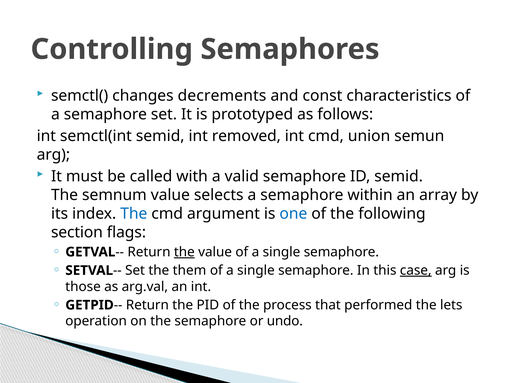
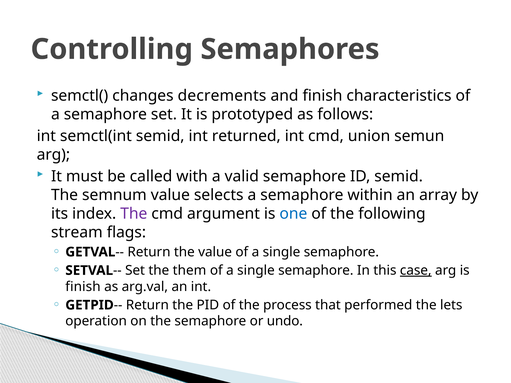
and const: const -> finish (322, 96)
removed: removed -> returned (246, 136)
The colour: blue -> purple (134, 214)
section: section -> stream (77, 233)
the underline: present -> none (184, 252)
those: those -> finish (83, 287)
